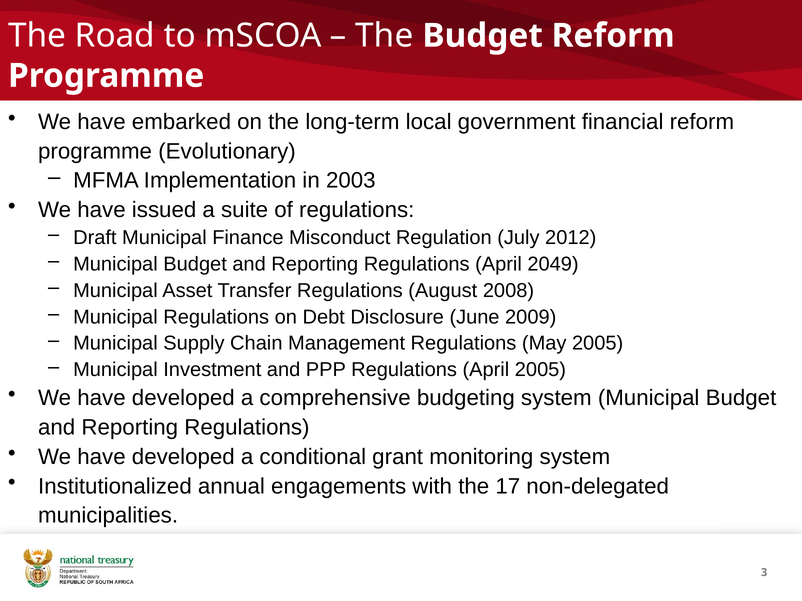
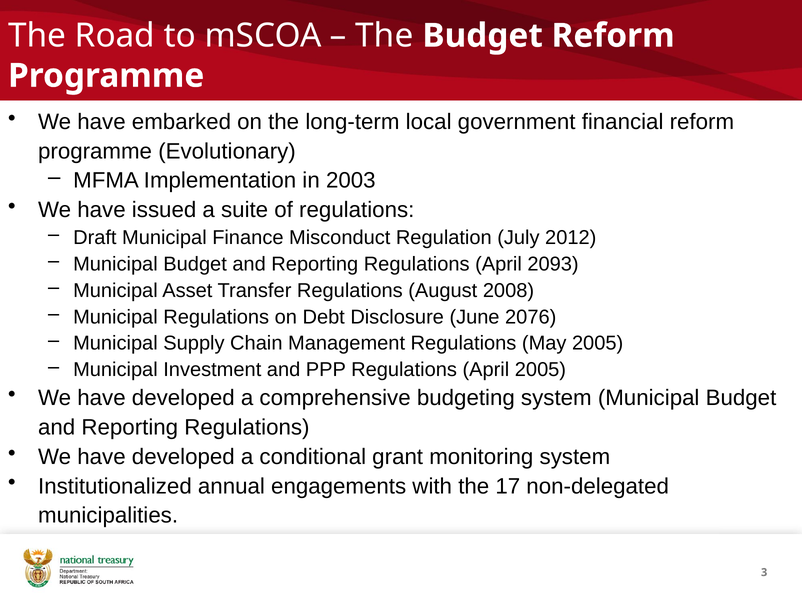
2049: 2049 -> 2093 (553, 264)
2009: 2009 -> 2076 (531, 317)
